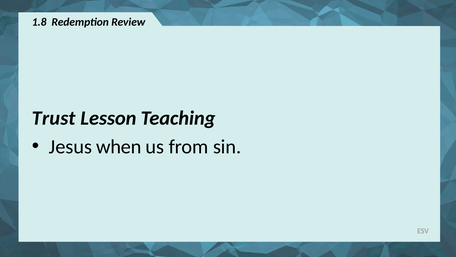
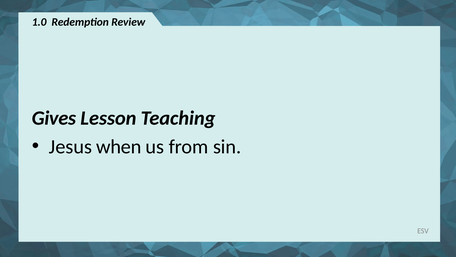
1.8: 1.8 -> 1.0 (39, 22)
Trust: Trust -> Gives (54, 118)
